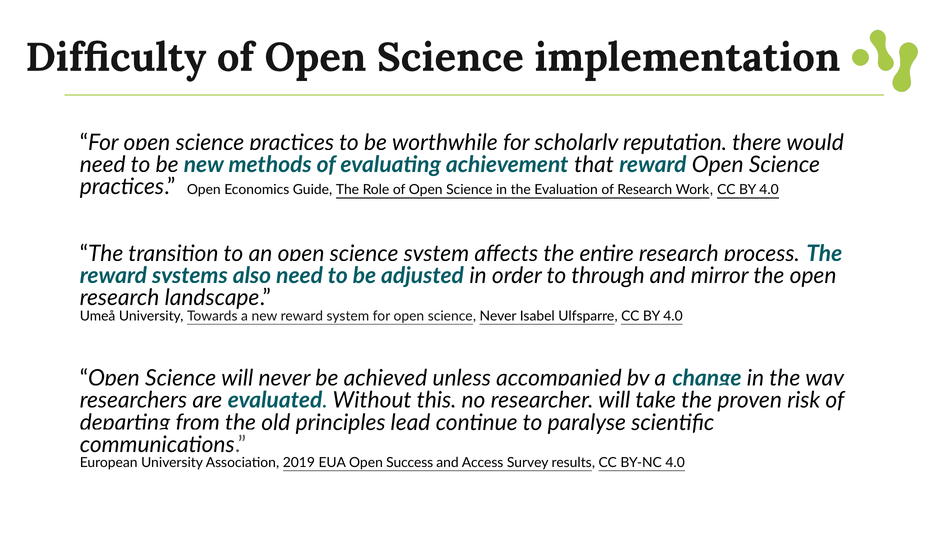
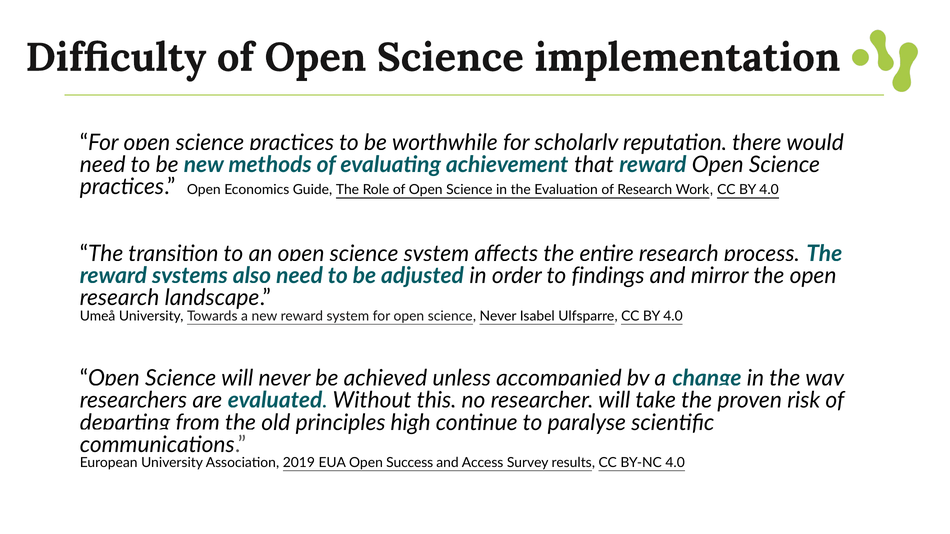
through: through -> findings (608, 276)
lead: lead -> high (411, 423)
